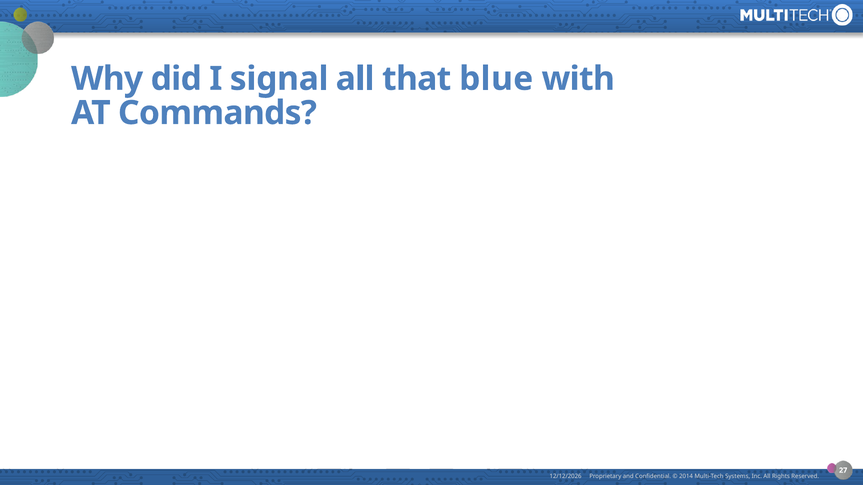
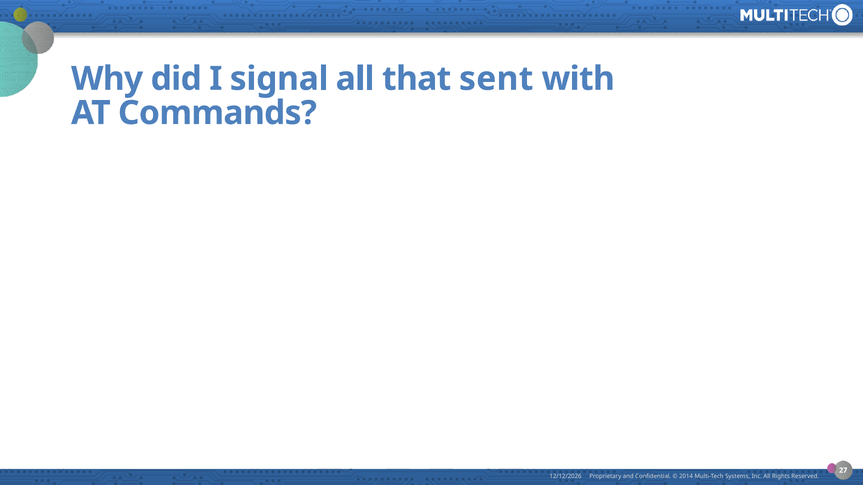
blue: blue -> sent (496, 79)
